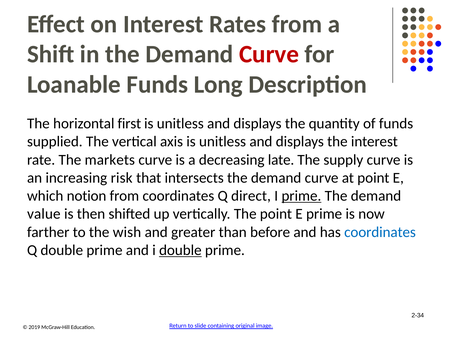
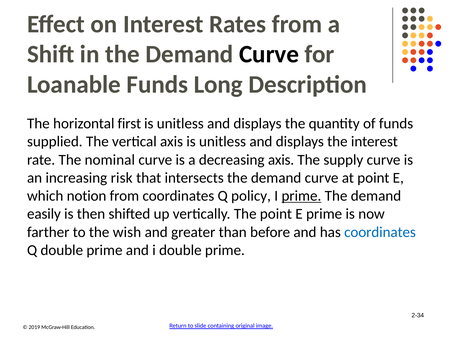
Curve colour: red -> black (269, 54)
markets: markets -> nominal (110, 159)
decreasing late: late -> axis (281, 159)
direct: direct -> policy (251, 195)
value: value -> easily (44, 214)
double underline: present -> none (180, 250)
